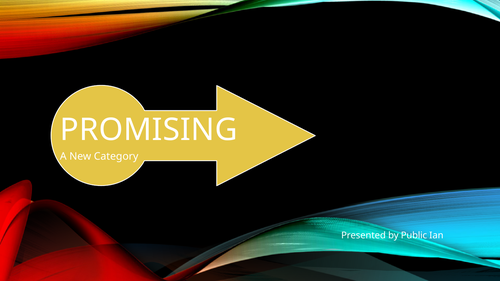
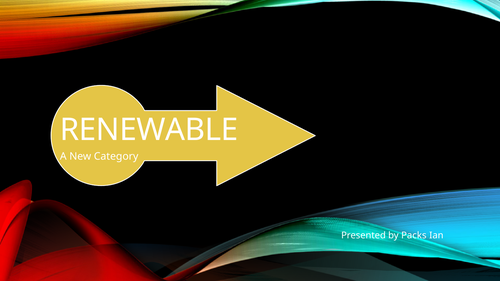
PROMISING: PROMISING -> RENEWABLE (149, 130)
Public: Public -> Packs (414, 236)
